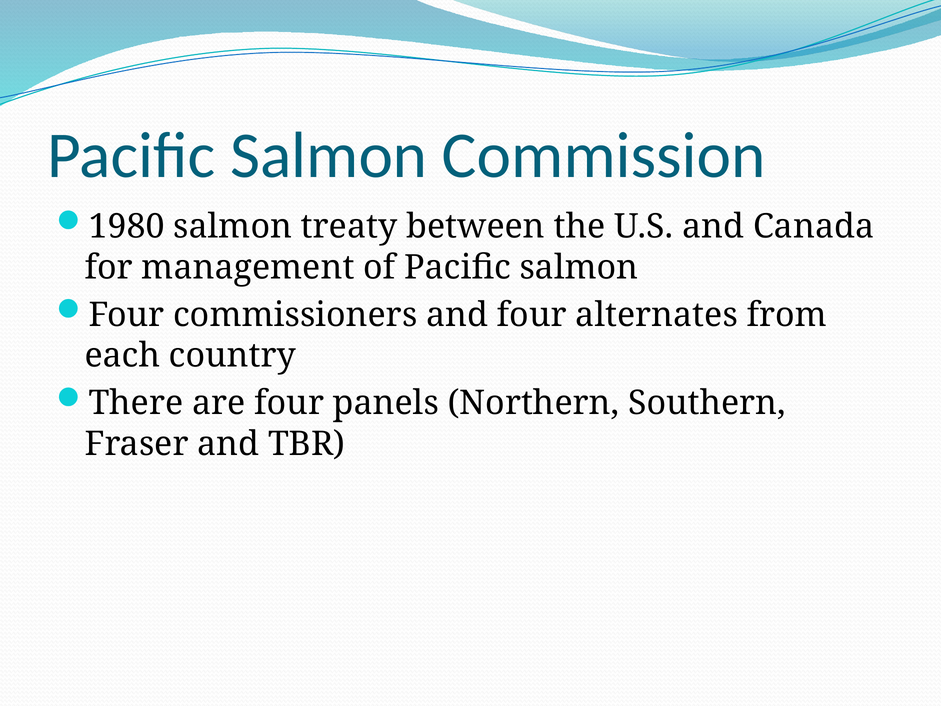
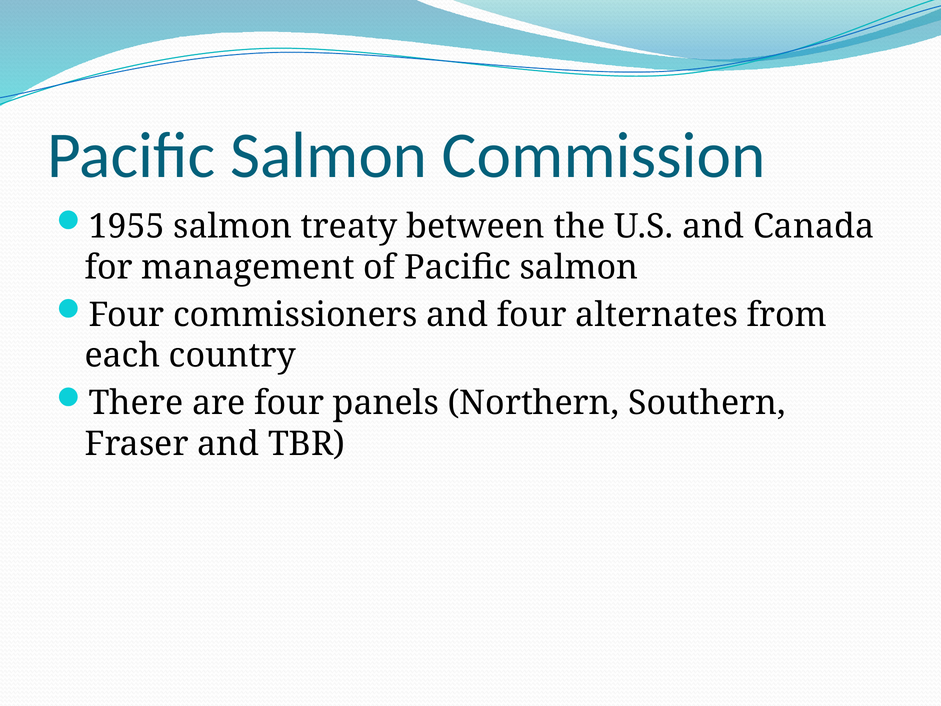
1980: 1980 -> 1955 (127, 227)
